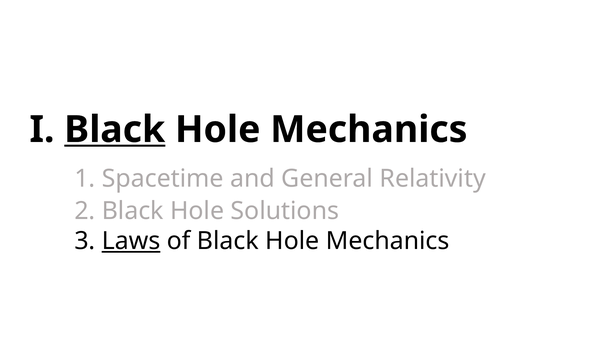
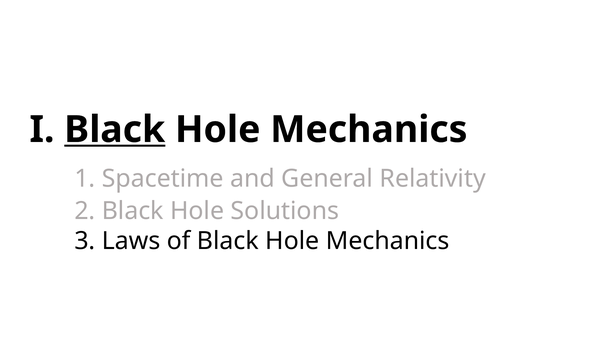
Laws underline: present -> none (131, 241)
